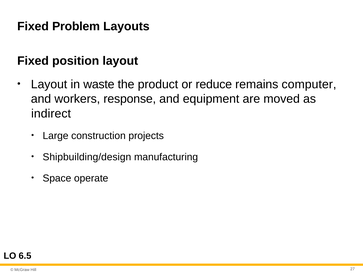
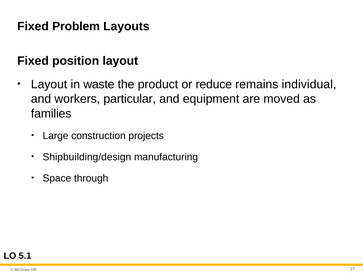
computer: computer -> individual (309, 84)
response: response -> particular (130, 99)
indirect: indirect -> families (51, 113)
operate: operate -> through (91, 178)
6.5: 6.5 -> 5.1 (25, 255)
